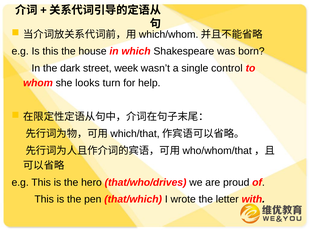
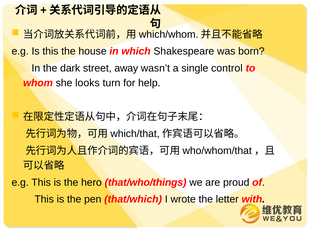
week: week -> away (126, 68)
that/who/drives: that/who/drives -> that/who/things (146, 182)
